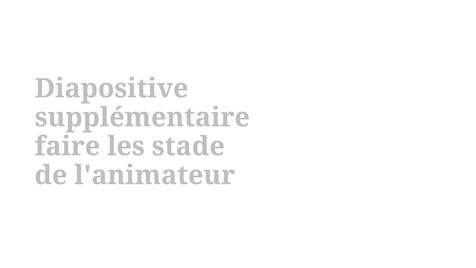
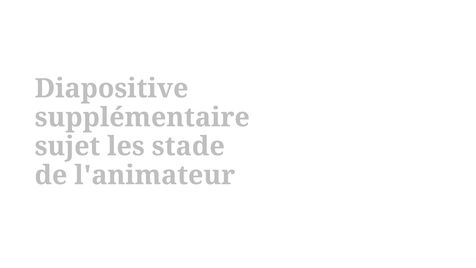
faire: faire -> sujet (67, 146)
